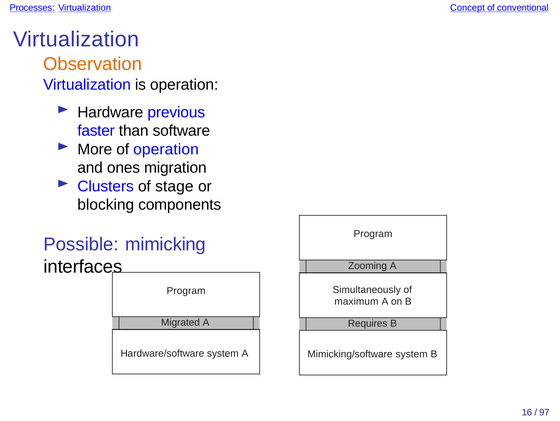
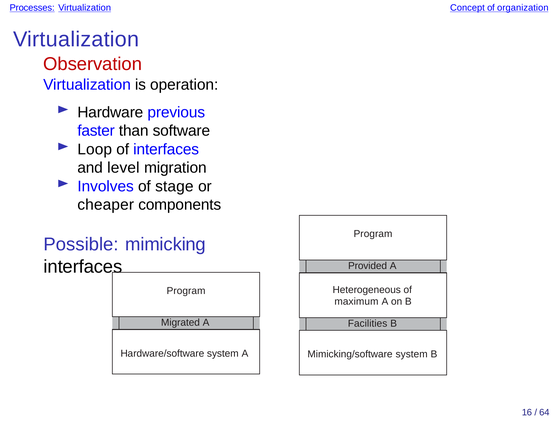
conventional: conventional -> organization (523, 8)
Observation colour: orange -> red (93, 64)
More: More -> Loop (95, 149)
of operation: operation -> interfaces (166, 149)
ones: ones -> level (123, 168)
Clusters: Clusters -> Involves (106, 186)
blocking: blocking -> cheaper (106, 205)
Zooming: Zooming -> Provided (368, 266)
Simultaneously: Simultaneously -> Heterogeneous (367, 290)
Requires: Requires -> Facilities (368, 323)
97: 97 -> 64 (544, 412)
